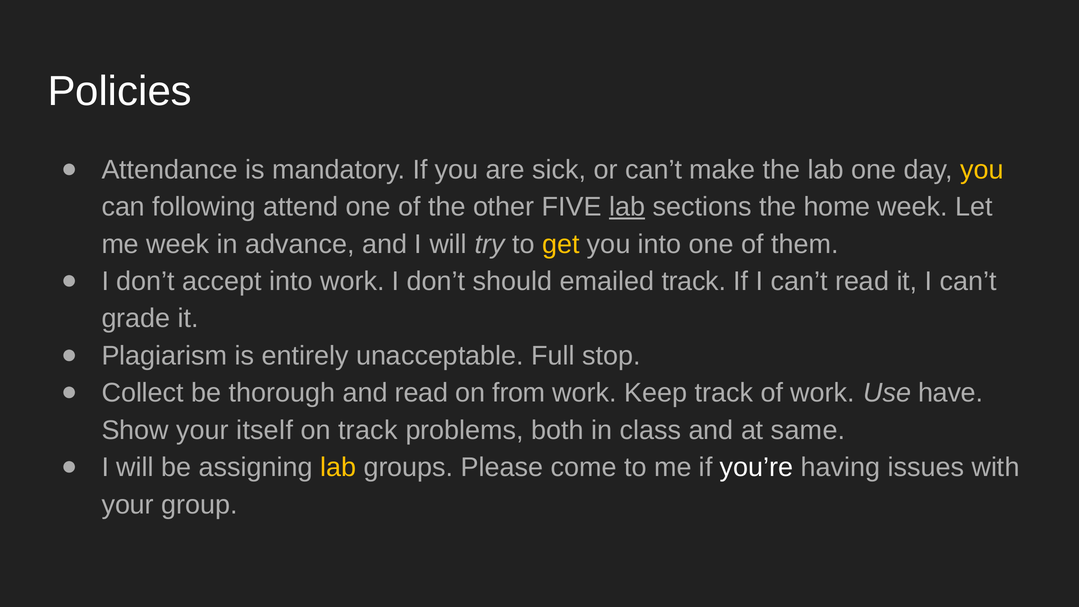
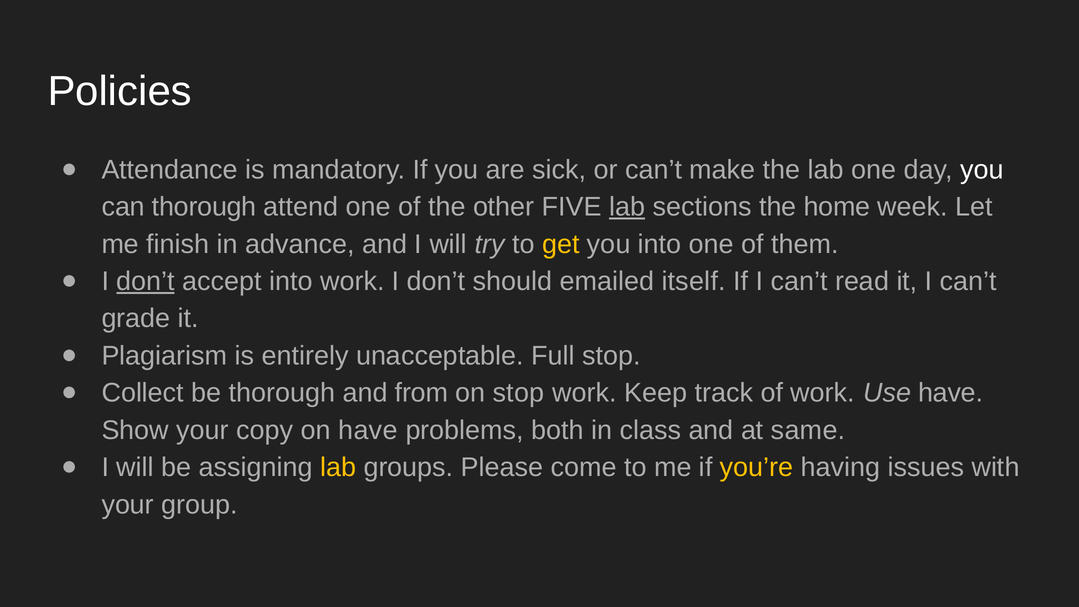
you colour: yellow -> white (982, 170)
can following: following -> thorough (204, 207)
me week: week -> finish (178, 244)
don’t underline: none -> present (146, 281)
emailed track: track -> itself (694, 281)
and read: read -> from (421, 393)
on from: from -> stop (519, 393)
itself: itself -> copy (265, 430)
on track: track -> have (368, 430)
you’re colour: white -> yellow (757, 467)
